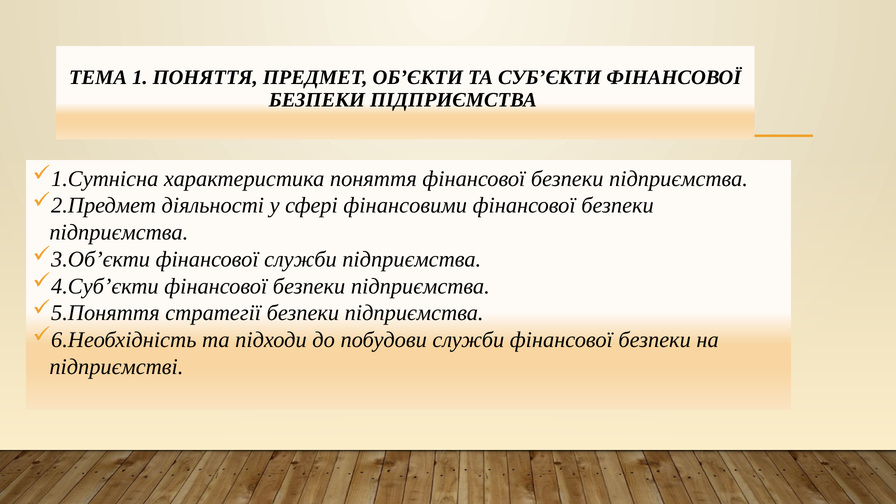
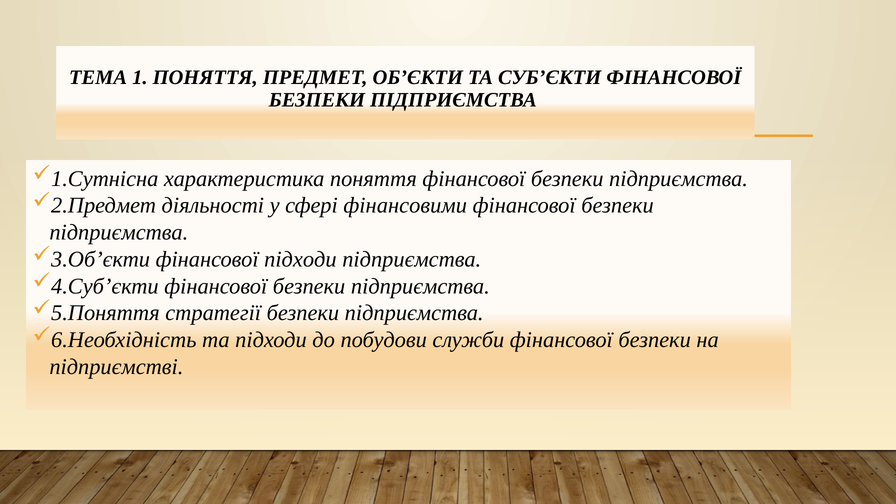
фінансової служби: служби -> підходи (300, 259)
